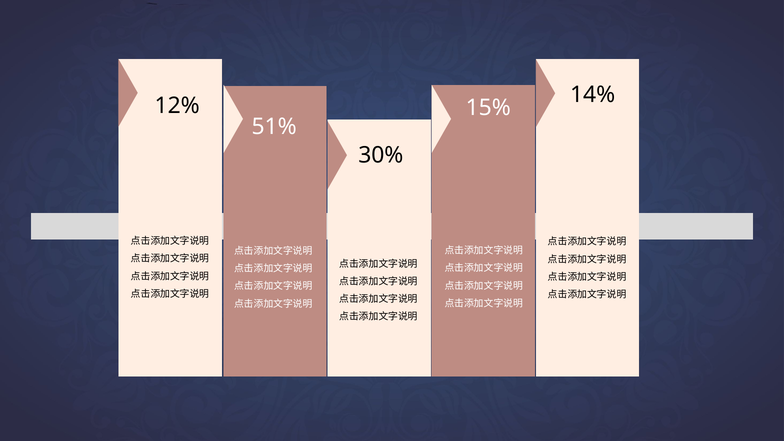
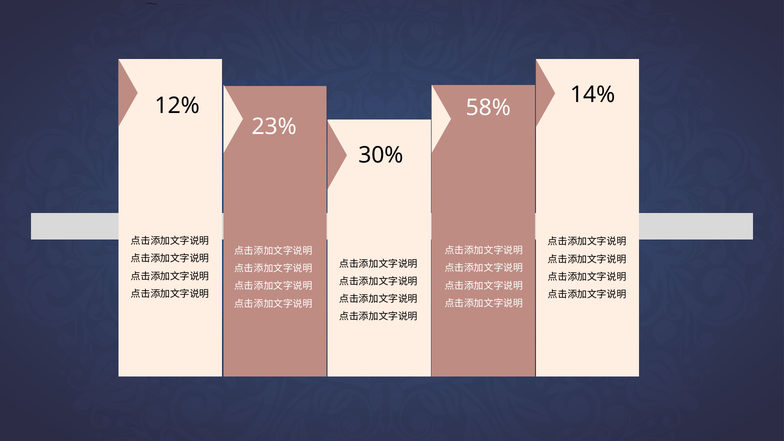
15%: 15% -> 58% (488, 108)
51%: 51% -> 23% (274, 127)
